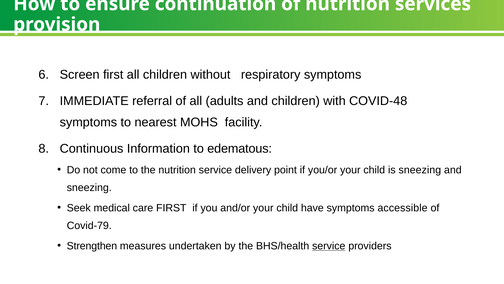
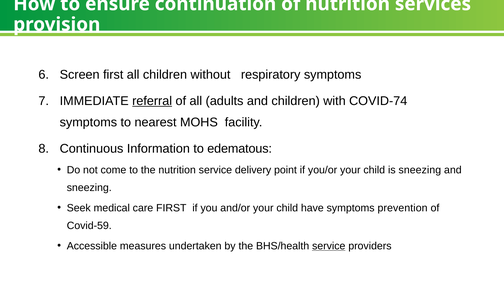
referral underline: none -> present (152, 101)
COVID-48: COVID-48 -> COVID-74 (378, 101)
accessible: accessible -> prevention (403, 208)
Covid-79: Covid-79 -> Covid-59 (89, 225)
Strengthen: Strengthen -> Accessible (92, 246)
